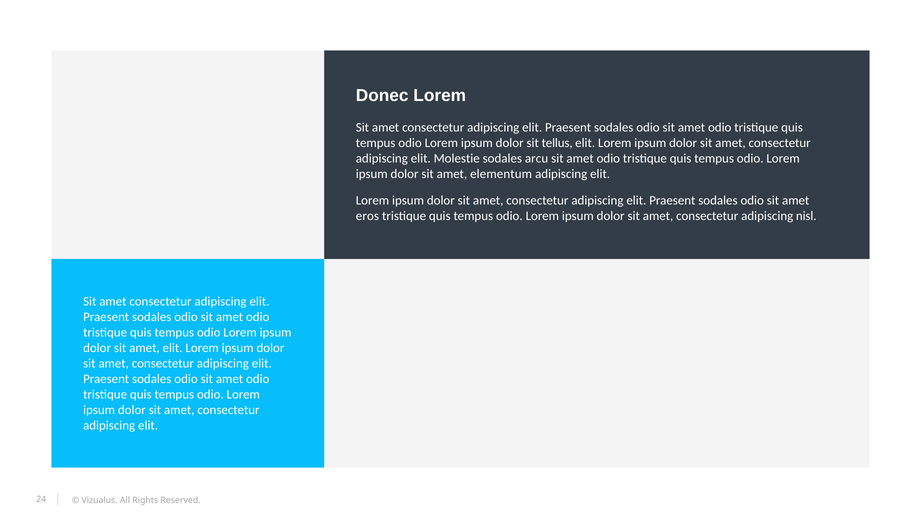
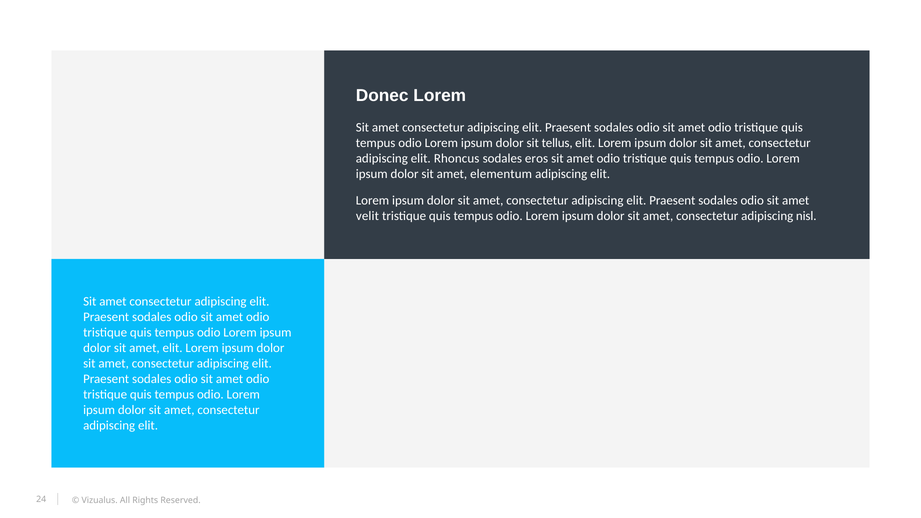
Molestie: Molestie -> Rhoncus (457, 159)
arcu: arcu -> eros (537, 159)
eros: eros -> velit (367, 216)
